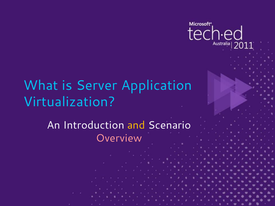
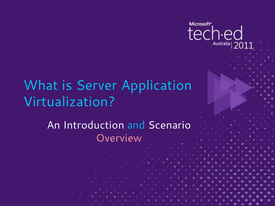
and colour: yellow -> light blue (136, 125)
